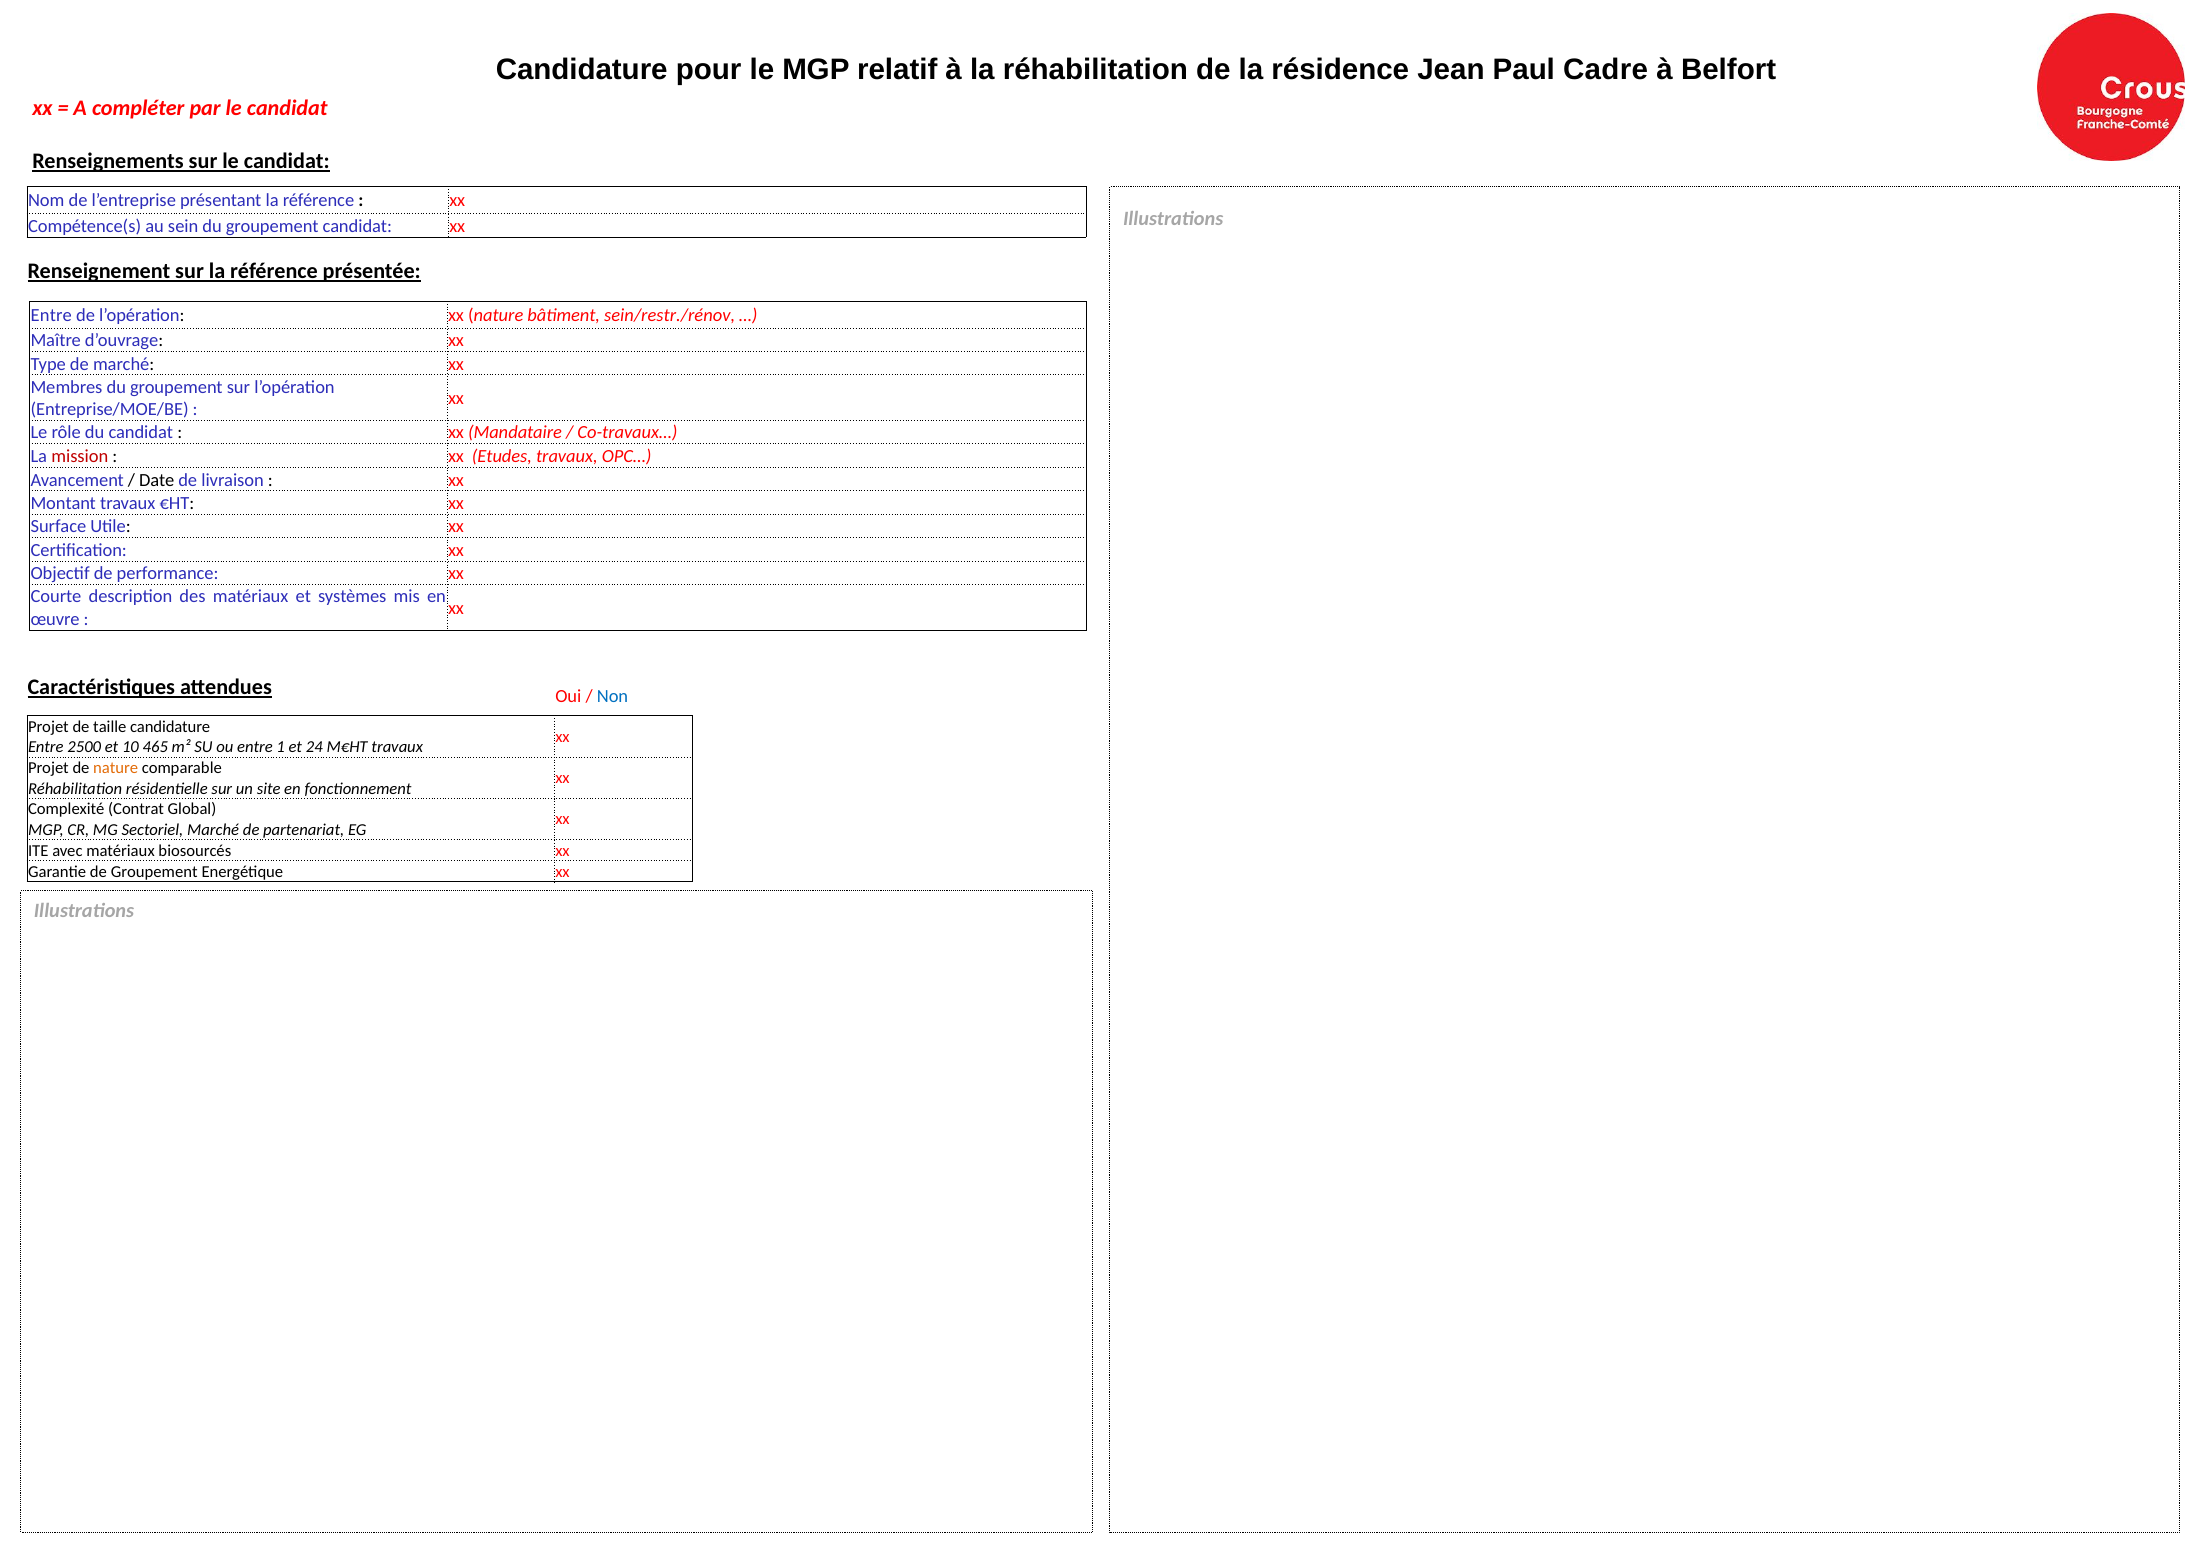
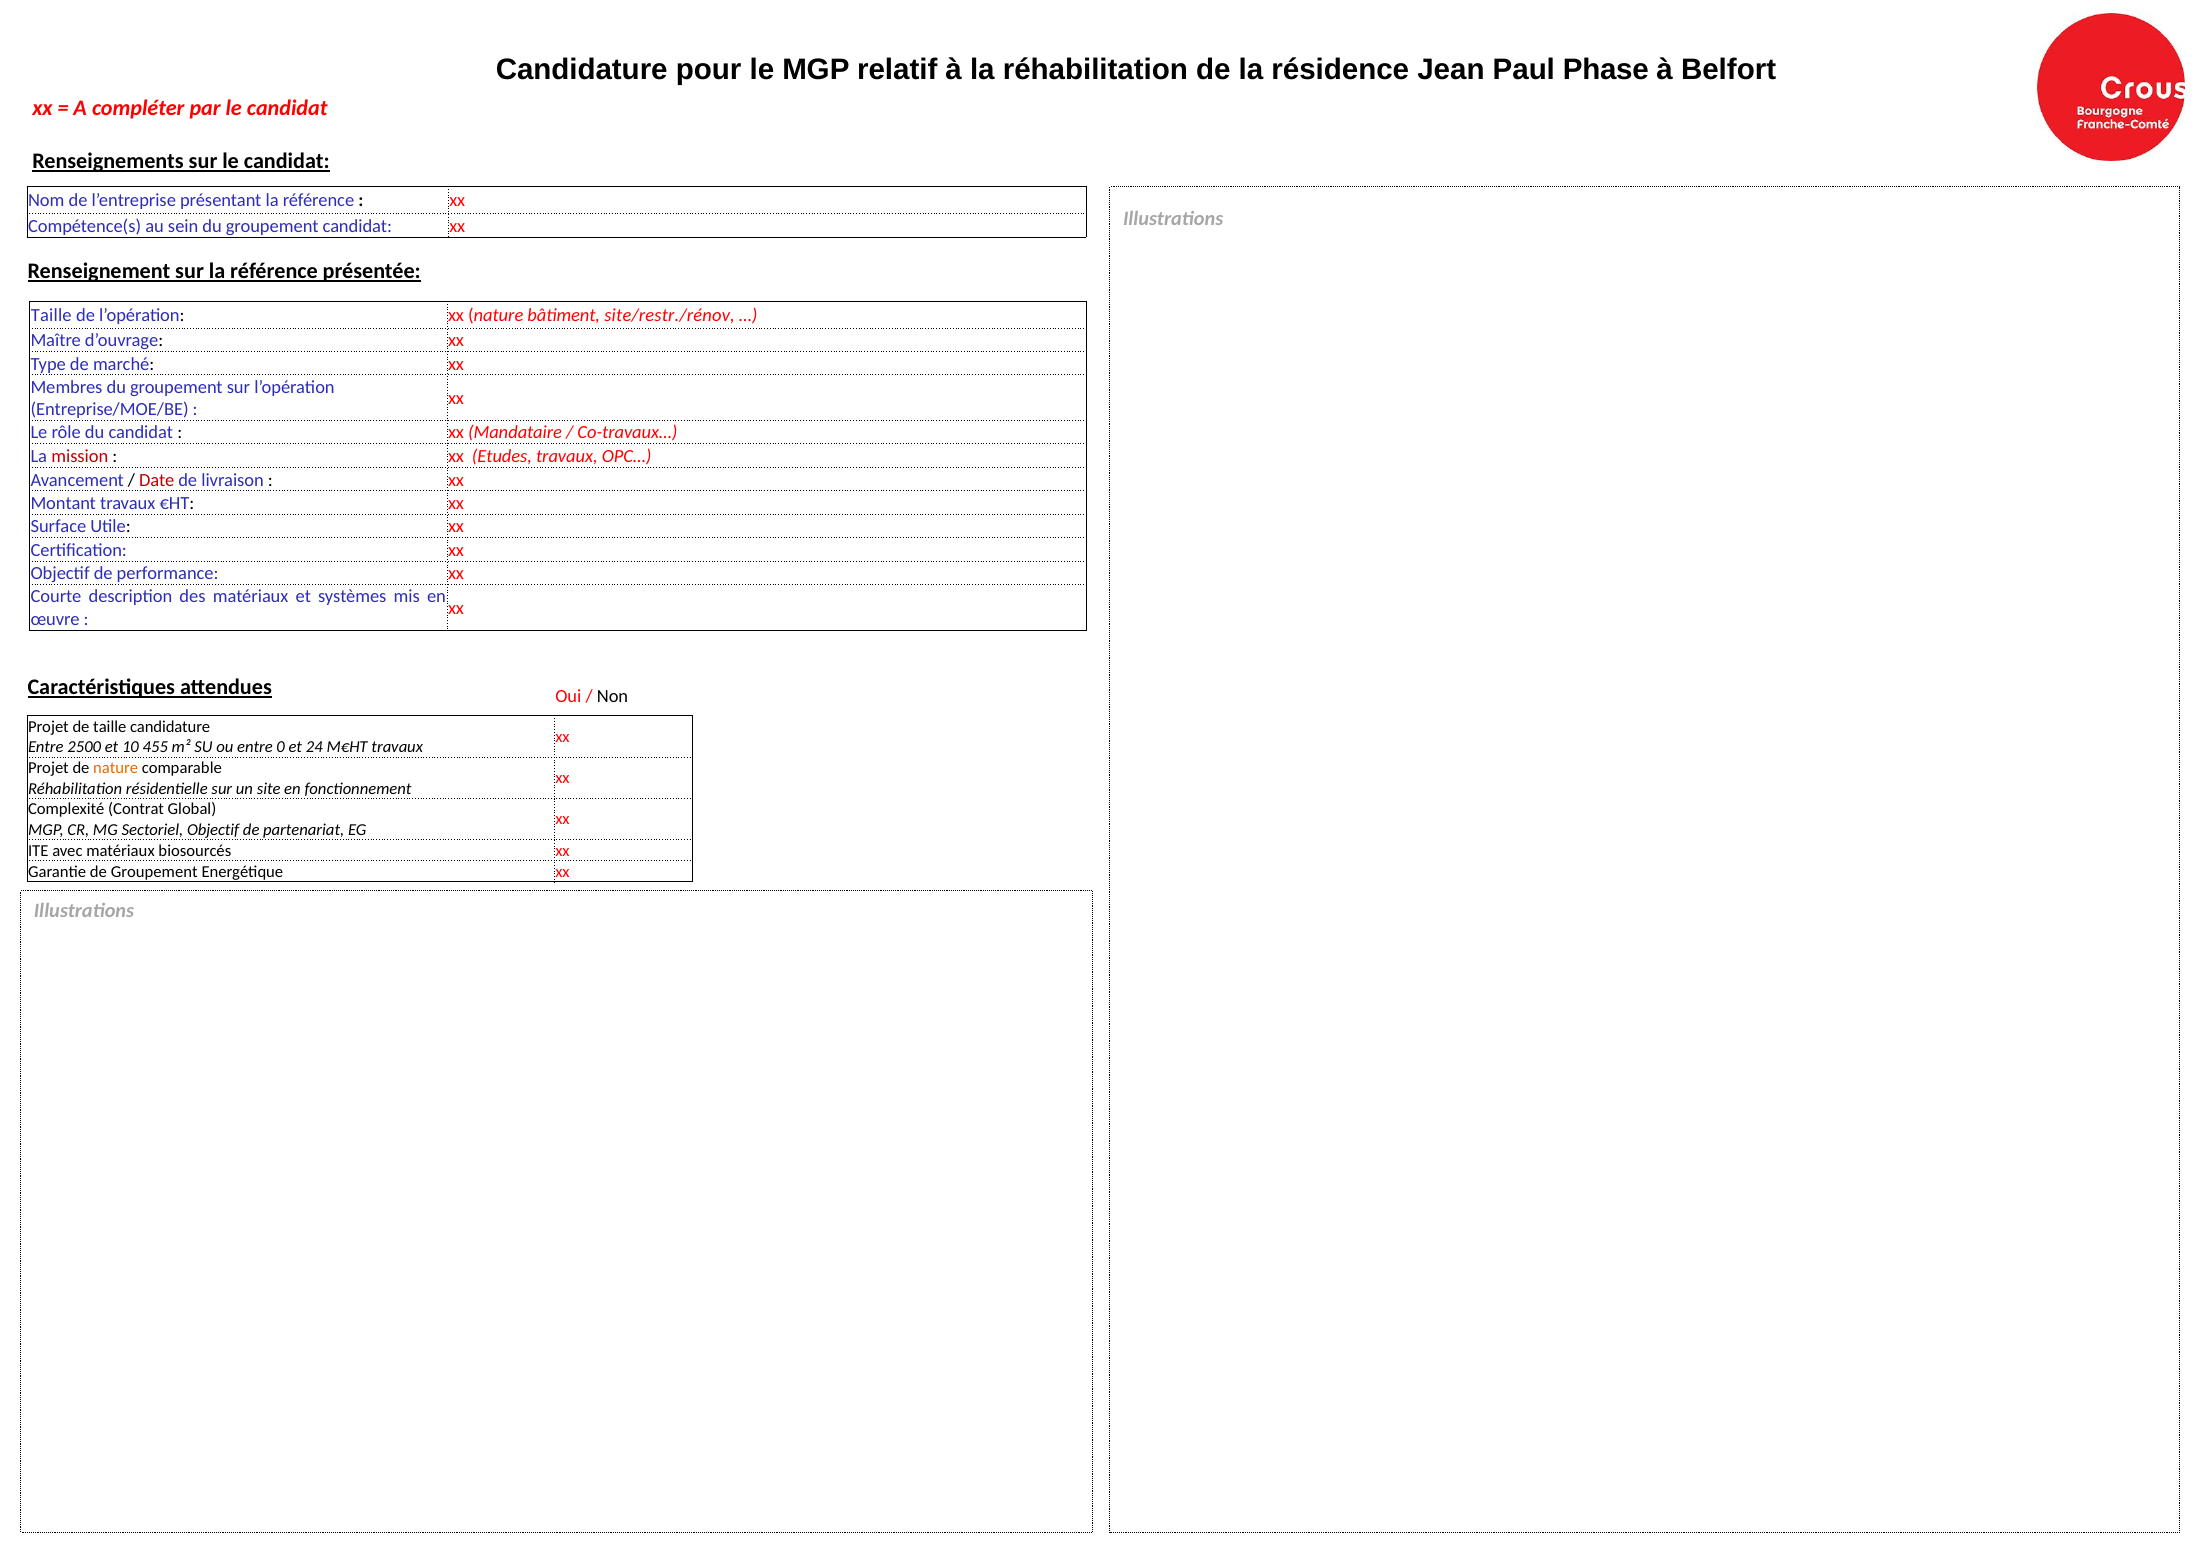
Cadre: Cadre -> Phase (1606, 70)
Entre: Entre -> Taille (51, 315)
sein/restr./rénov: sein/restr./rénov -> site/restr./rénov (670, 315)
Date colour: black -> red (157, 480)
Non colour: blue -> black (613, 697)
465: 465 -> 455 (155, 747)
1: 1 -> 0 (281, 747)
Sectoriel Marché: Marché -> Objectif (213, 830)
